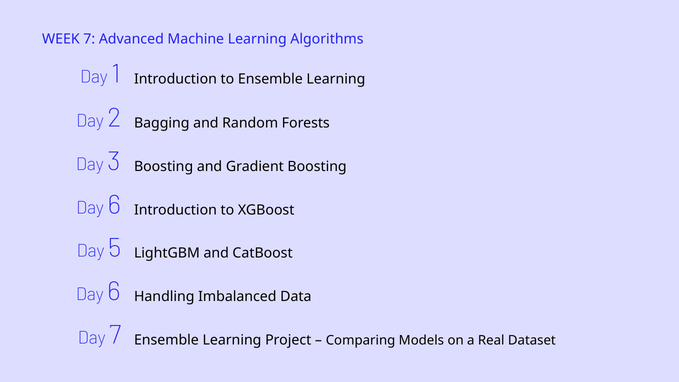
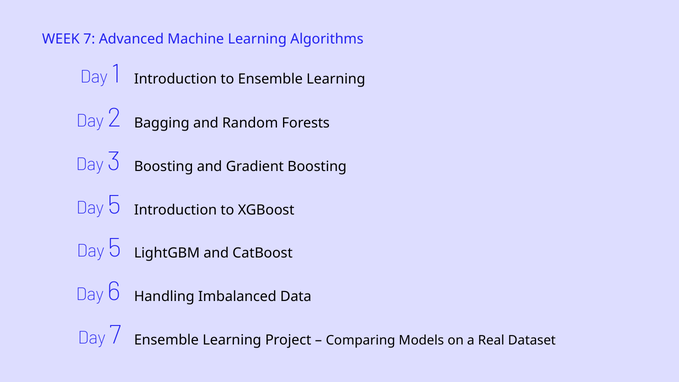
6: 6 -> 5 (114, 205)
